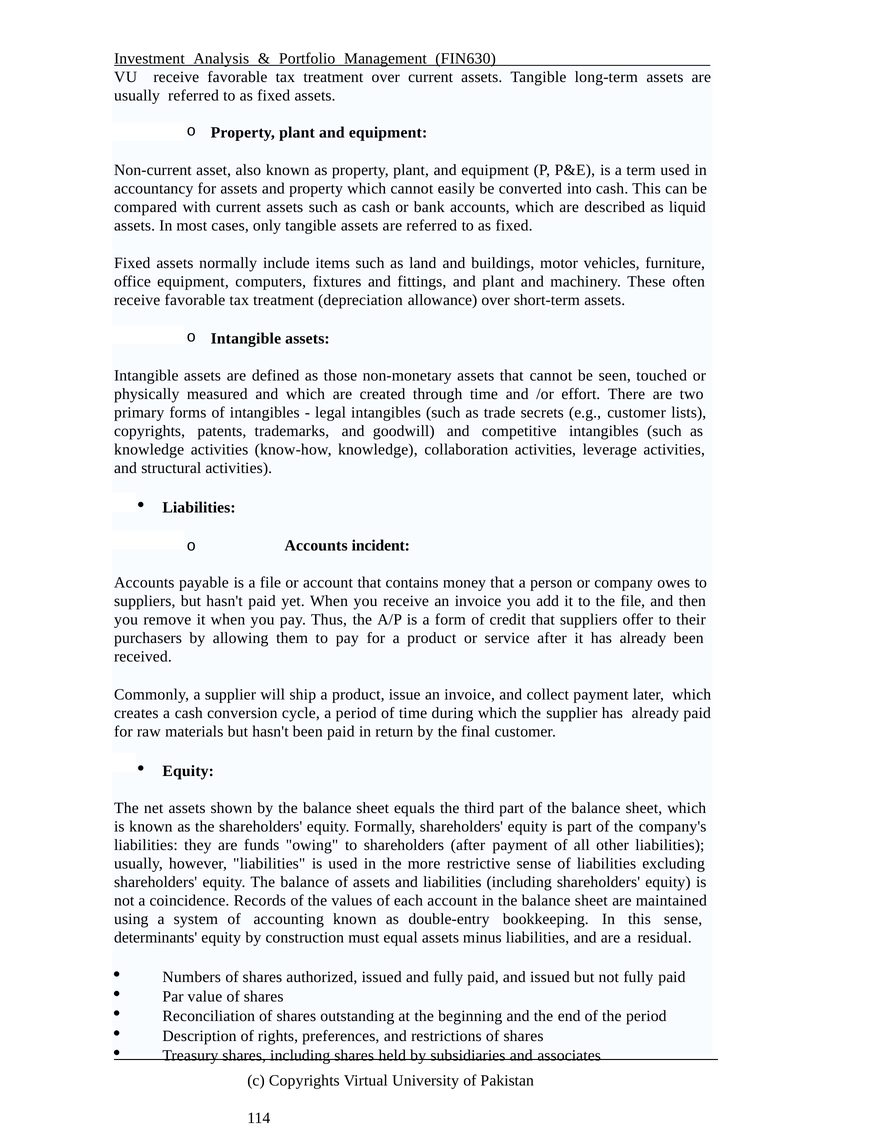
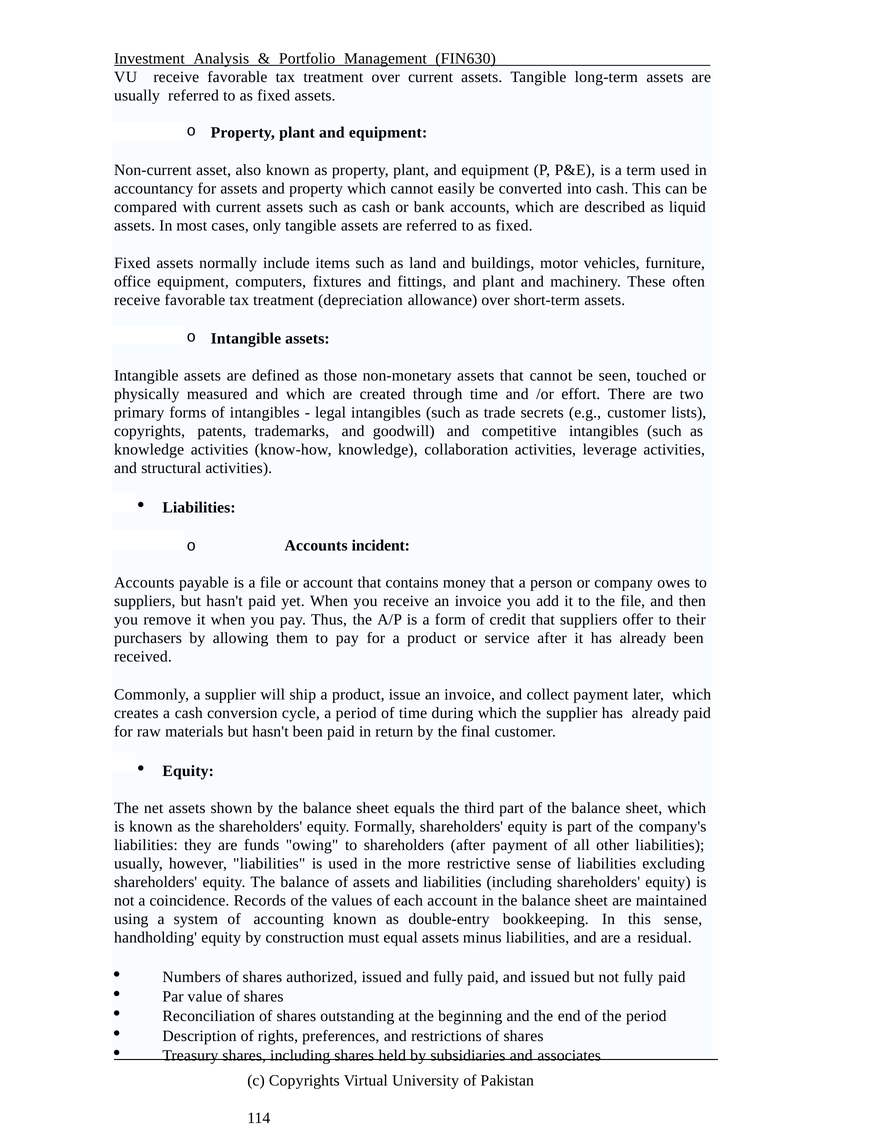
determinants: determinants -> handholding (156, 938)
